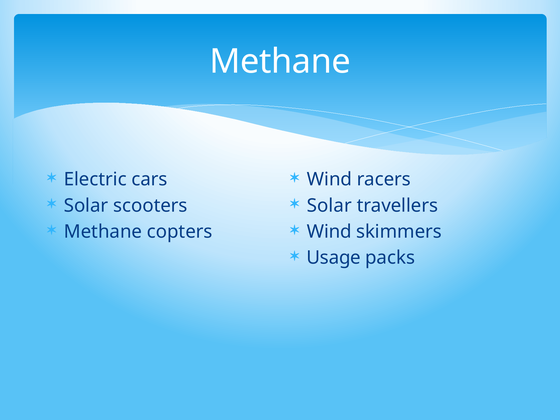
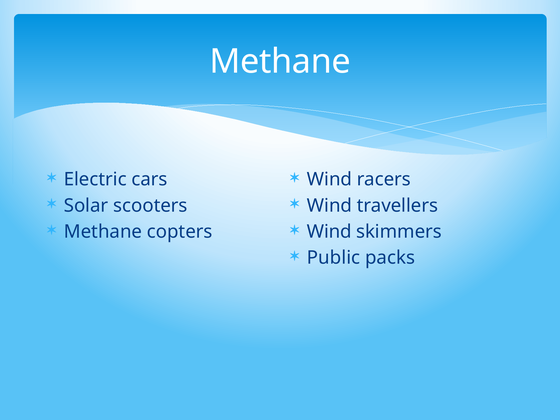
Solar: Solar -> Wind (329, 206)
Usage: Usage -> Public (334, 258)
